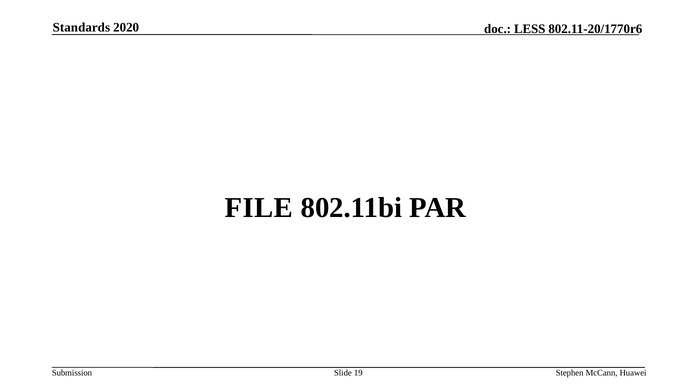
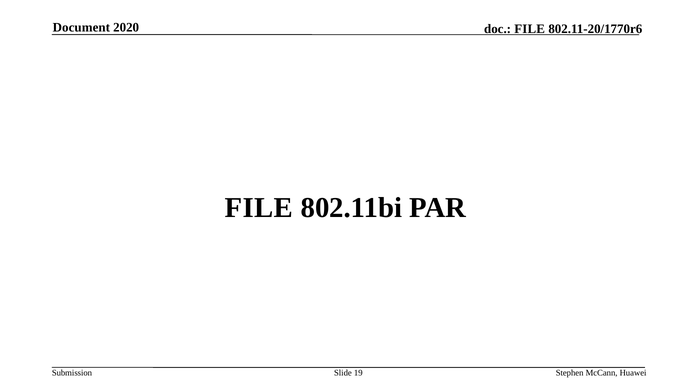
Standards: Standards -> Document (81, 27)
LESS: LESS -> FILE (530, 29)
